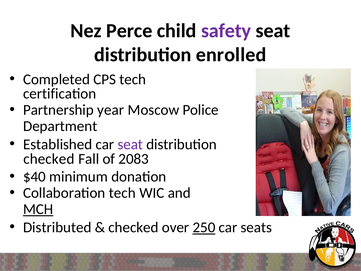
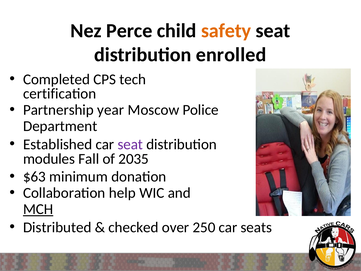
safety colour: purple -> orange (226, 31)
checked: checked -> modules (49, 159)
2083: 2083 -> 2035 (134, 159)
$40: $40 -> $63 (34, 177)
Collaboration tech: tech -> help (122, 193)
250 underline: present -> none (204, 227)
